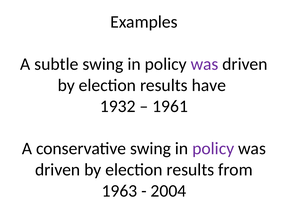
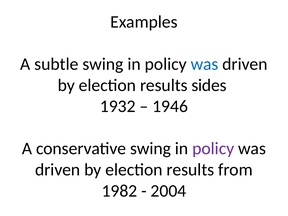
was colour: purple -> blue (205, 64)
have: have -> sides (209, 85)
1961: 1961 -> 1946 (170, 106)
1963: 1963 -> 1982 (119, 191)
